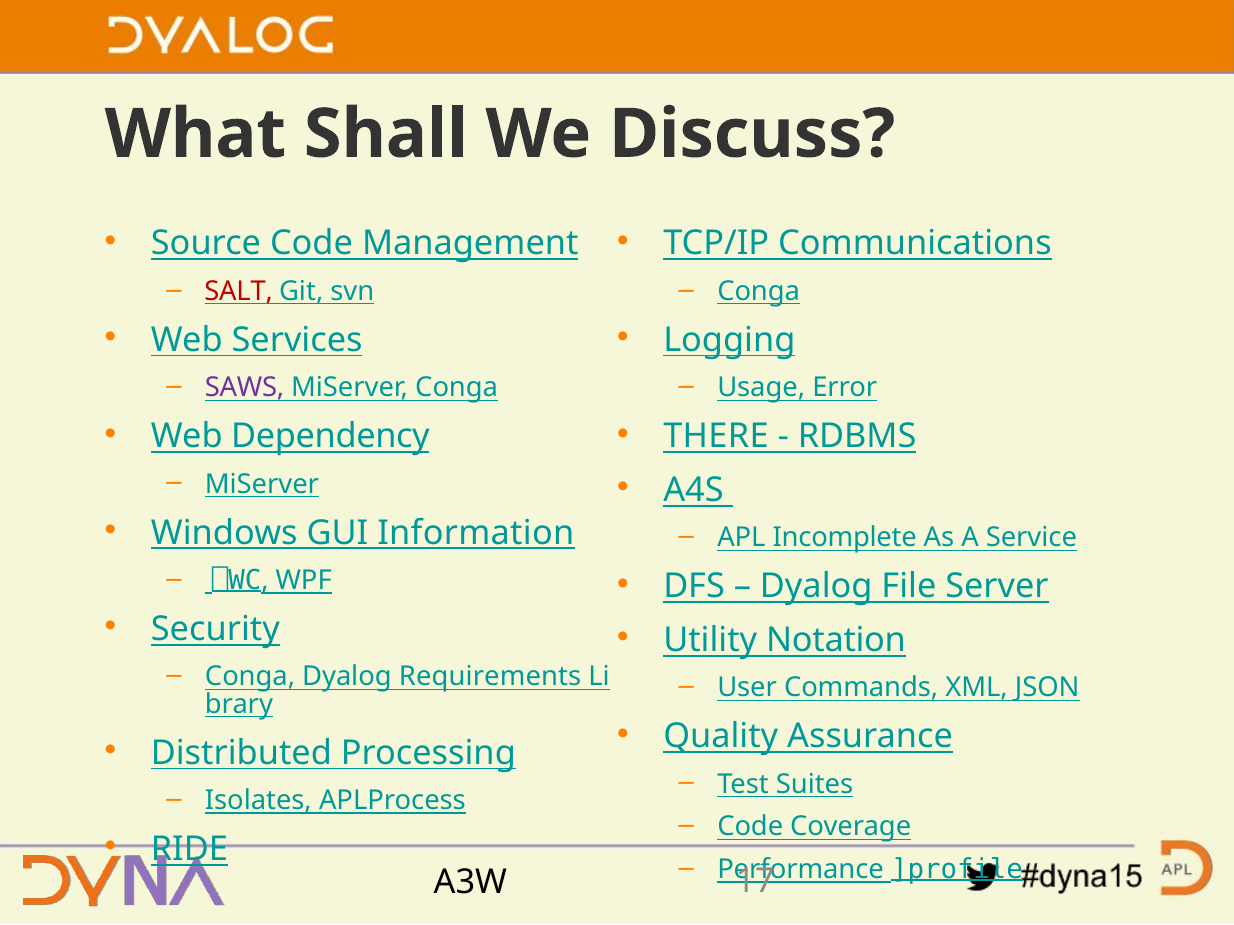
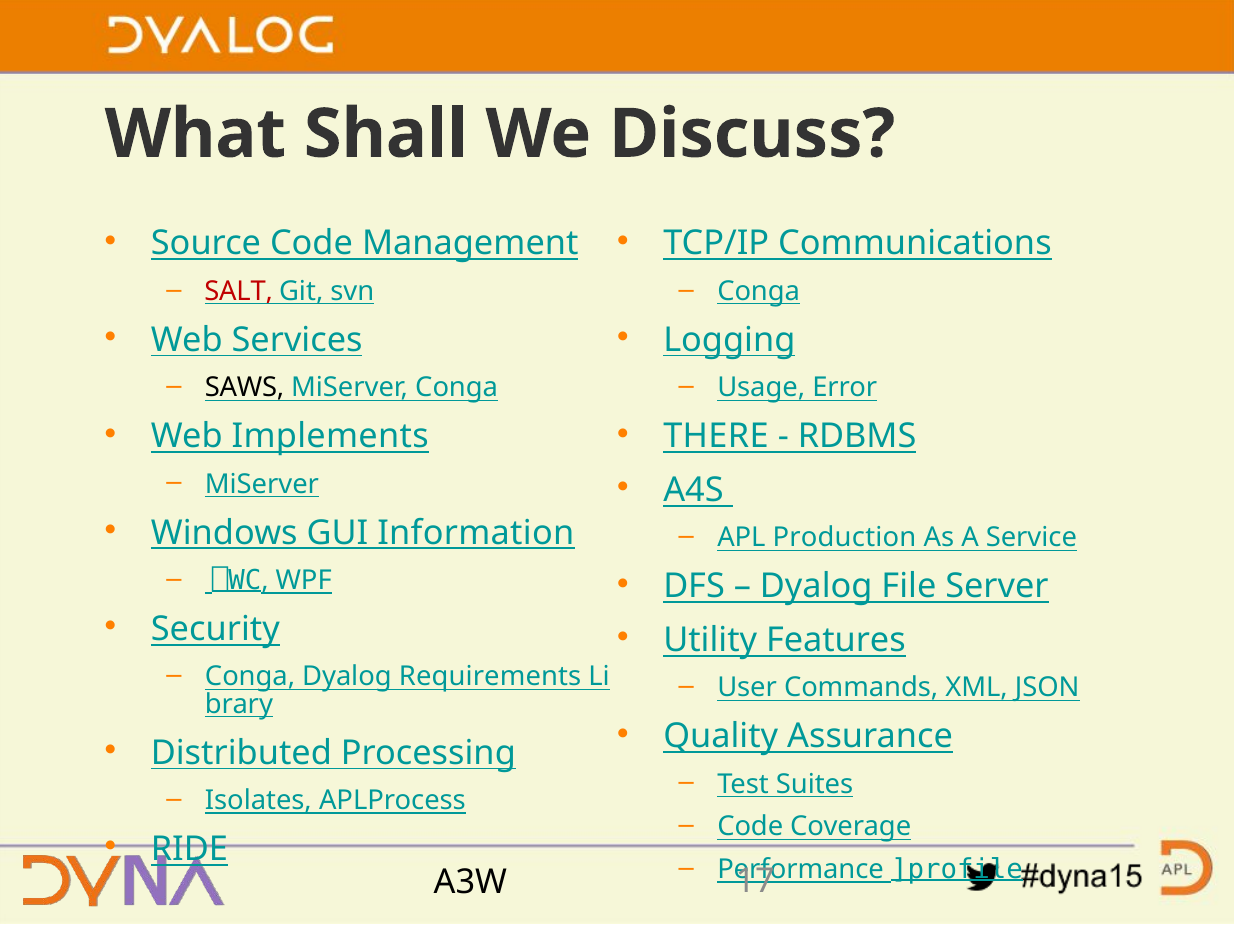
SAWS colour: purple -> black (245, 388)
Dependency: Dependency -> Implements (330, 437)
Incomplete: Incomplete -> Production (844, 538)
Notation: Notation -> Features (836, 641)
